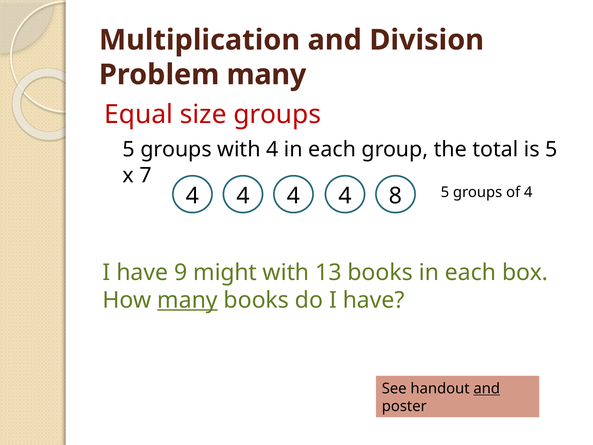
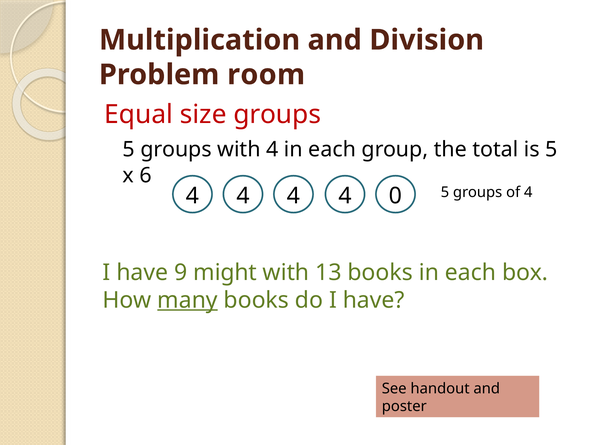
Problem many: many -> room (266, 75)
7: 7 -> 6 (146, 175)
8: 8 -> 0 (396, 196)
and underline: present -> none (487, 388)
